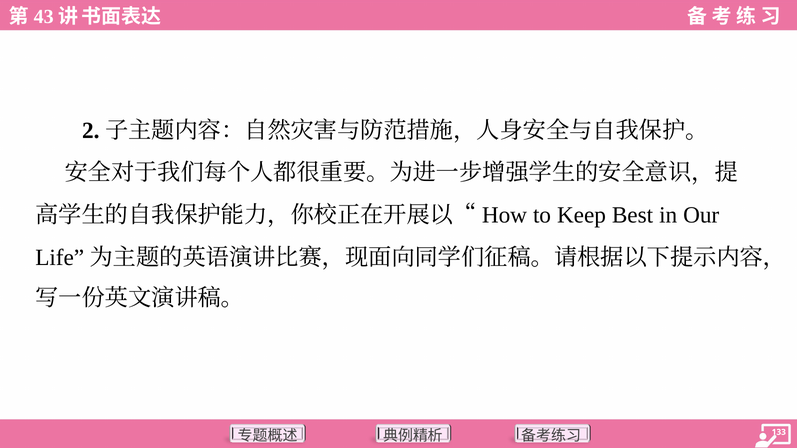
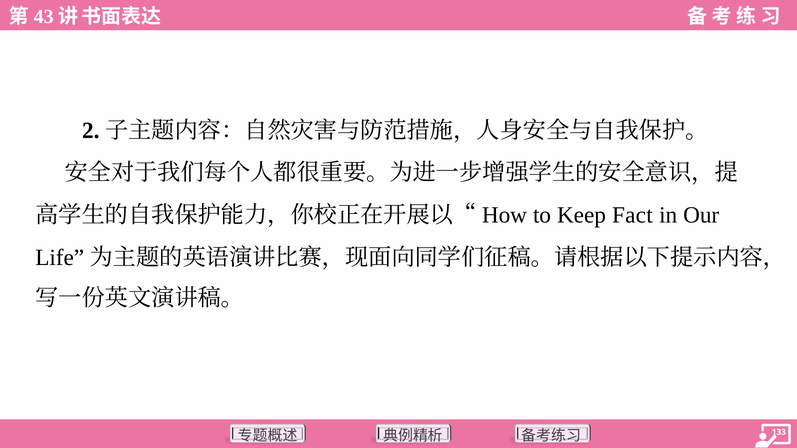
Best: Best -> Fact (632, 215)
